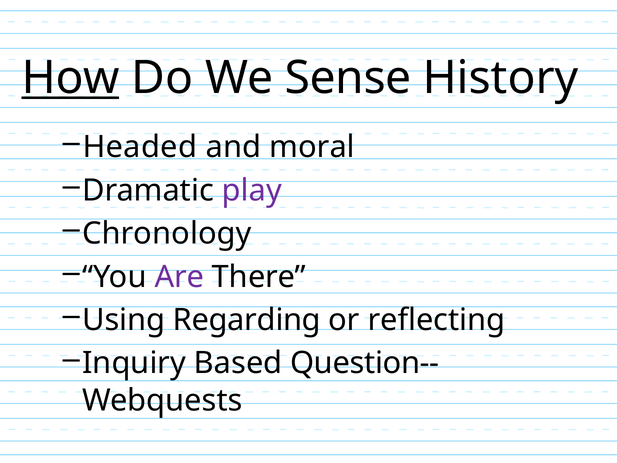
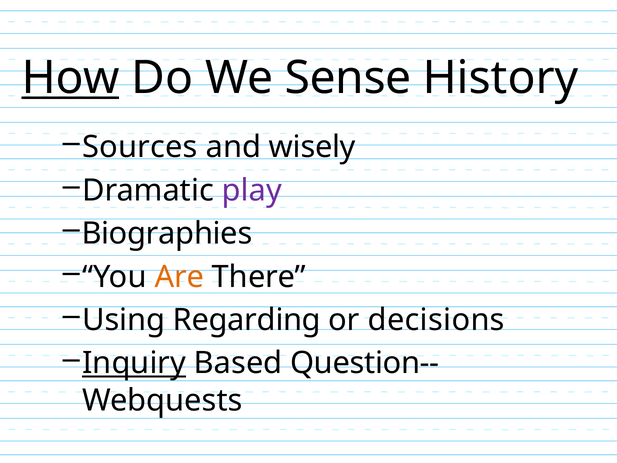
Headed: Headed -> Sources (140, 147)
moral: moral -> wisely (312, 147)
Chronology: Chronology -> Biographies (167, 234)
Are colour: purple -> orange (179, 277)
reflecting: reflecting -> decisions (436, 320)
Inquiry underline: none -> present (134, 363)
